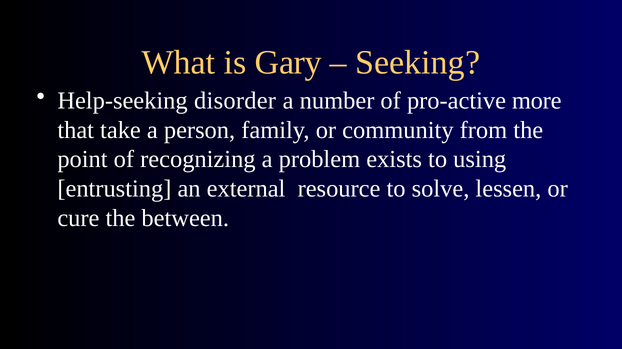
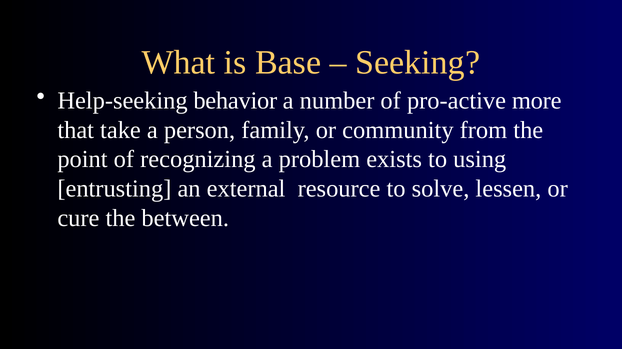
Gary: Gary -> Base (288, 62)
disorder: disorder -> behavior (235, 101)
